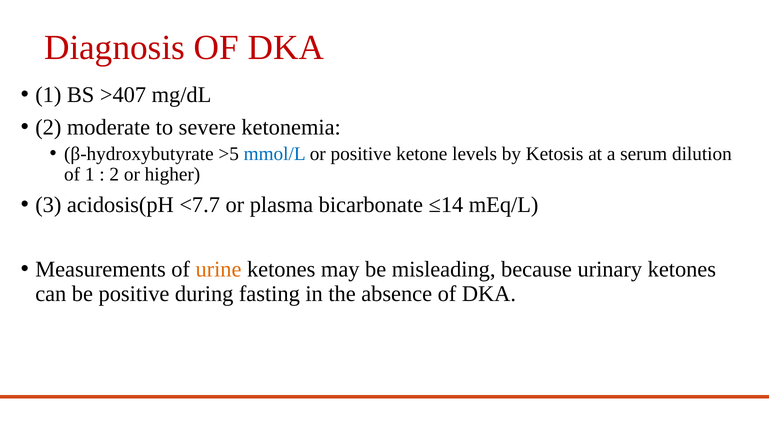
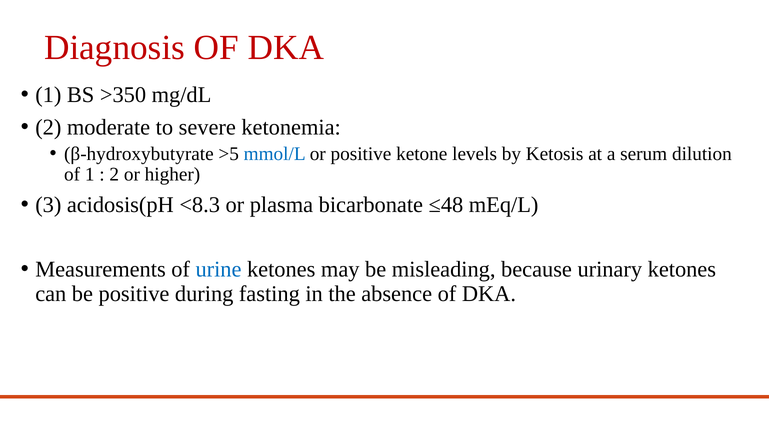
>407: >407 -> >350 (123, 95)
<7.7: <7.7 -> <8.3 (200, 205)
≤14: ≤14 -> ≤48 (446, 205)
urine colour: orange -> blue (219, 269)
